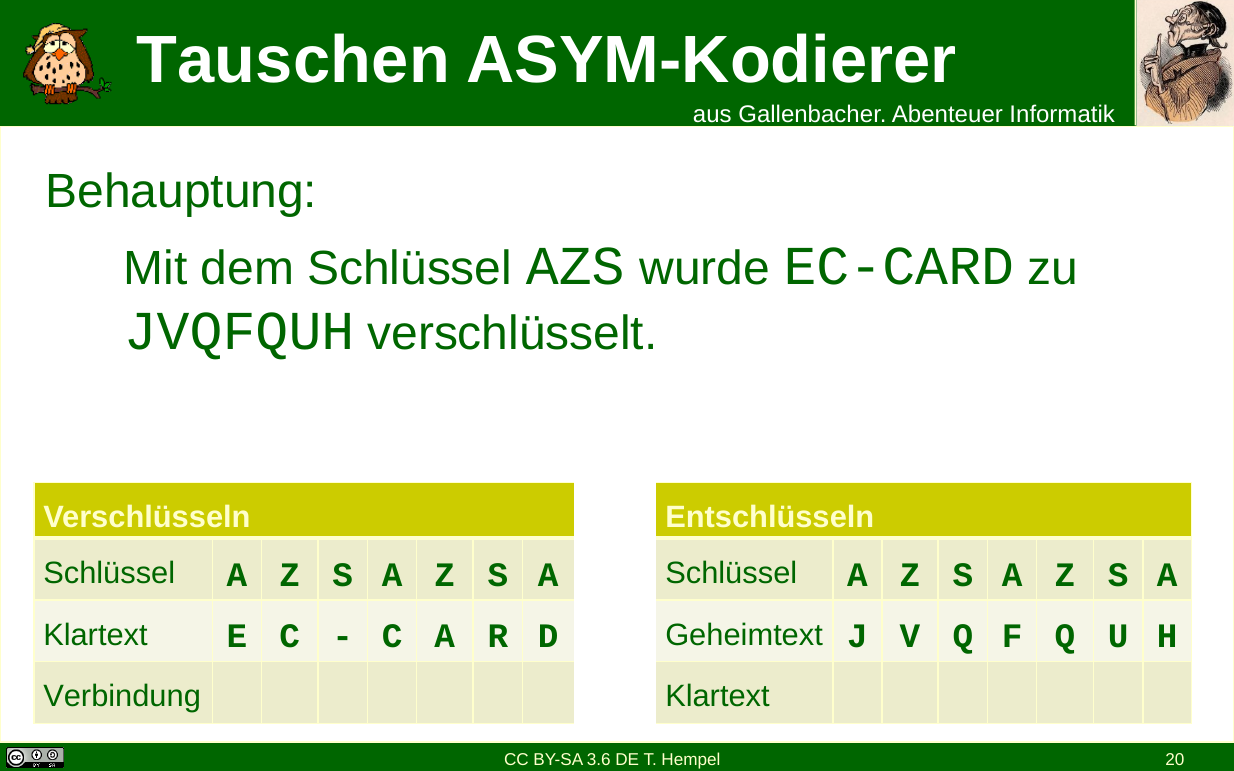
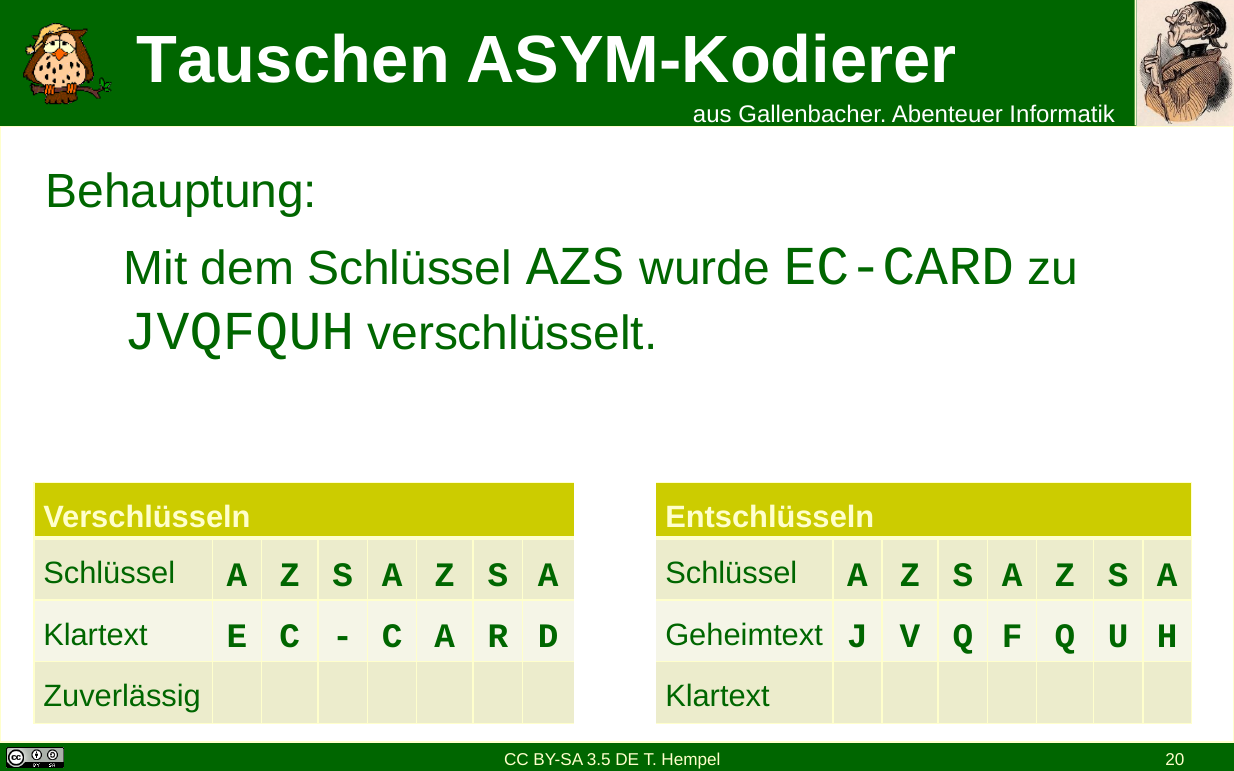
Verbindung: Verbindung -> Zuverlässig (122, 697)
3.6: 3.6 -> 3.5 (599, 760)
